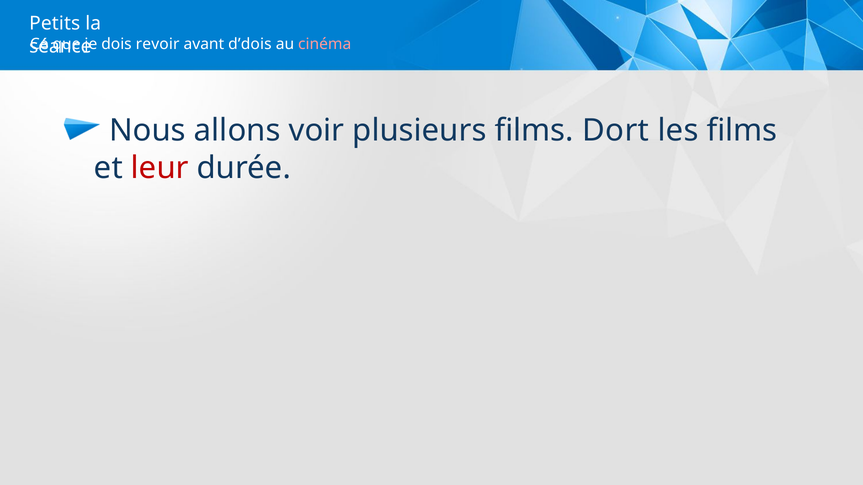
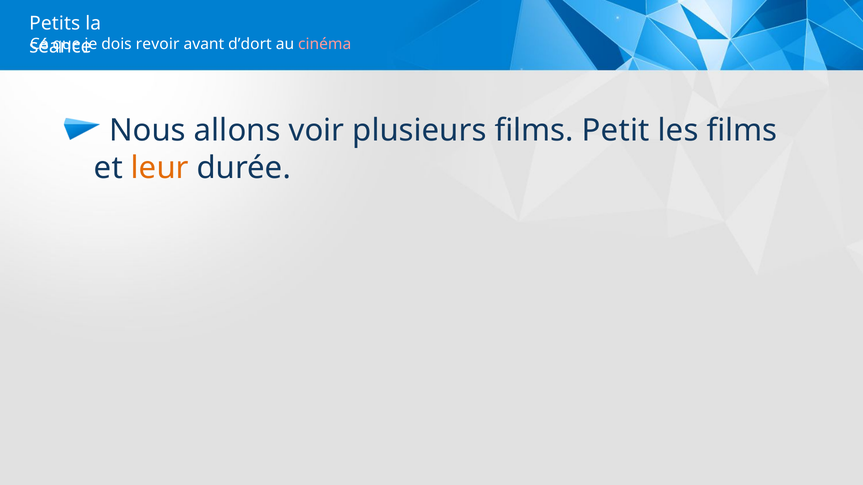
d’dois: d’dois -> d’dort (250, 44)
Dort: Dort -> Petit (616, 131)
leur colour: red -> orange (160, 168)
